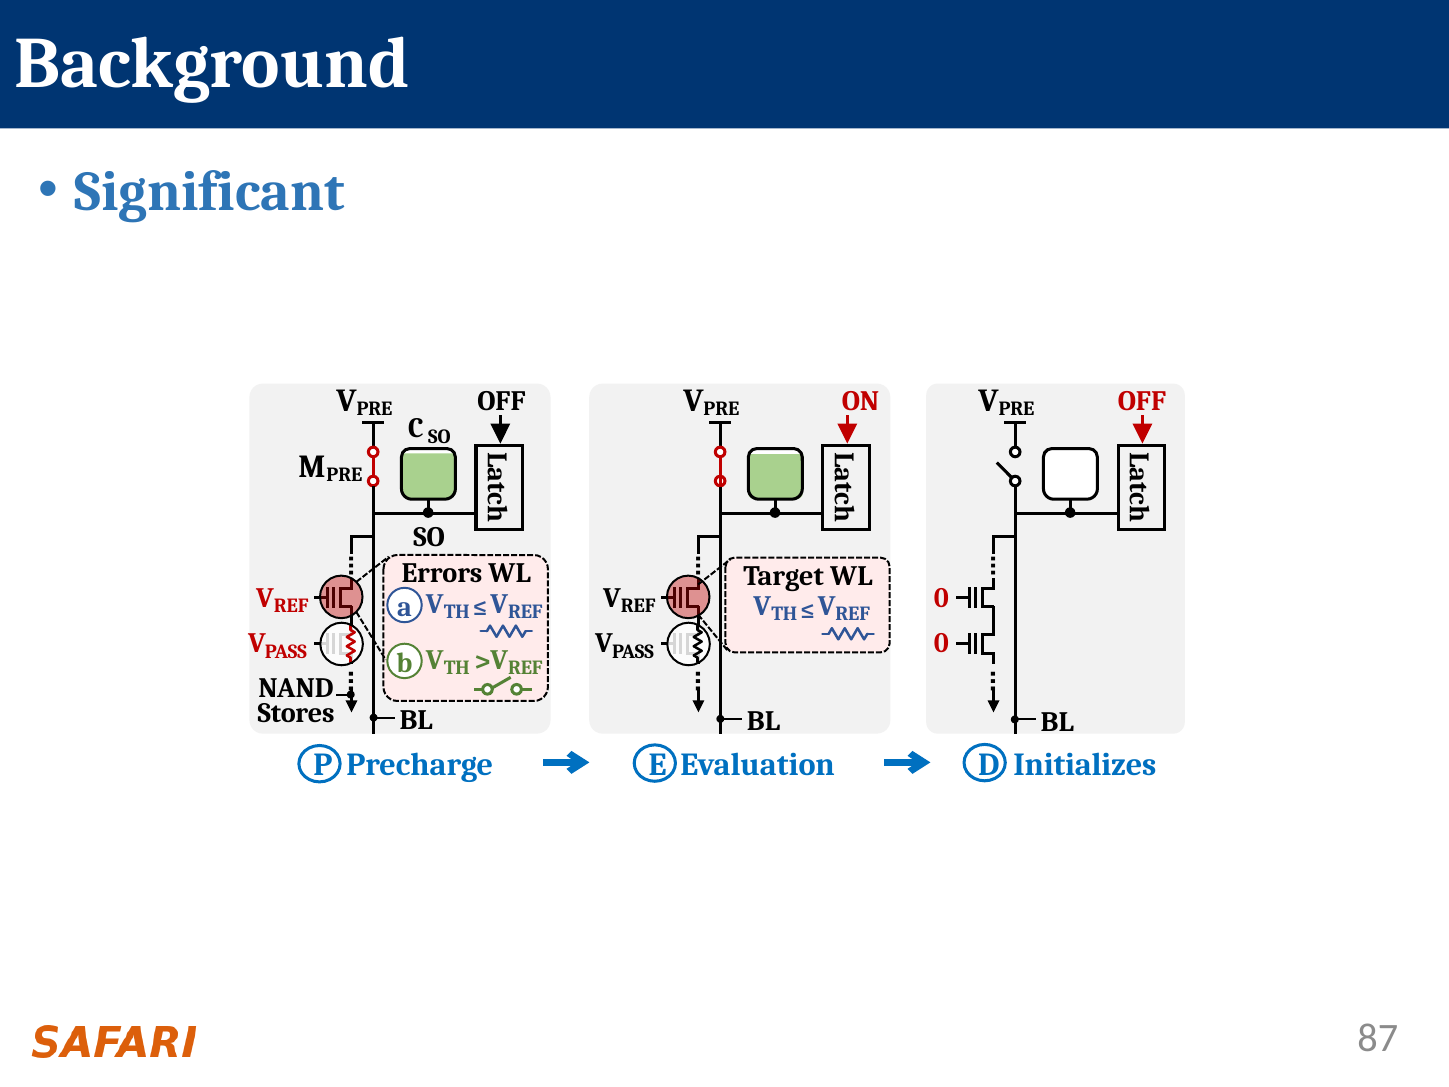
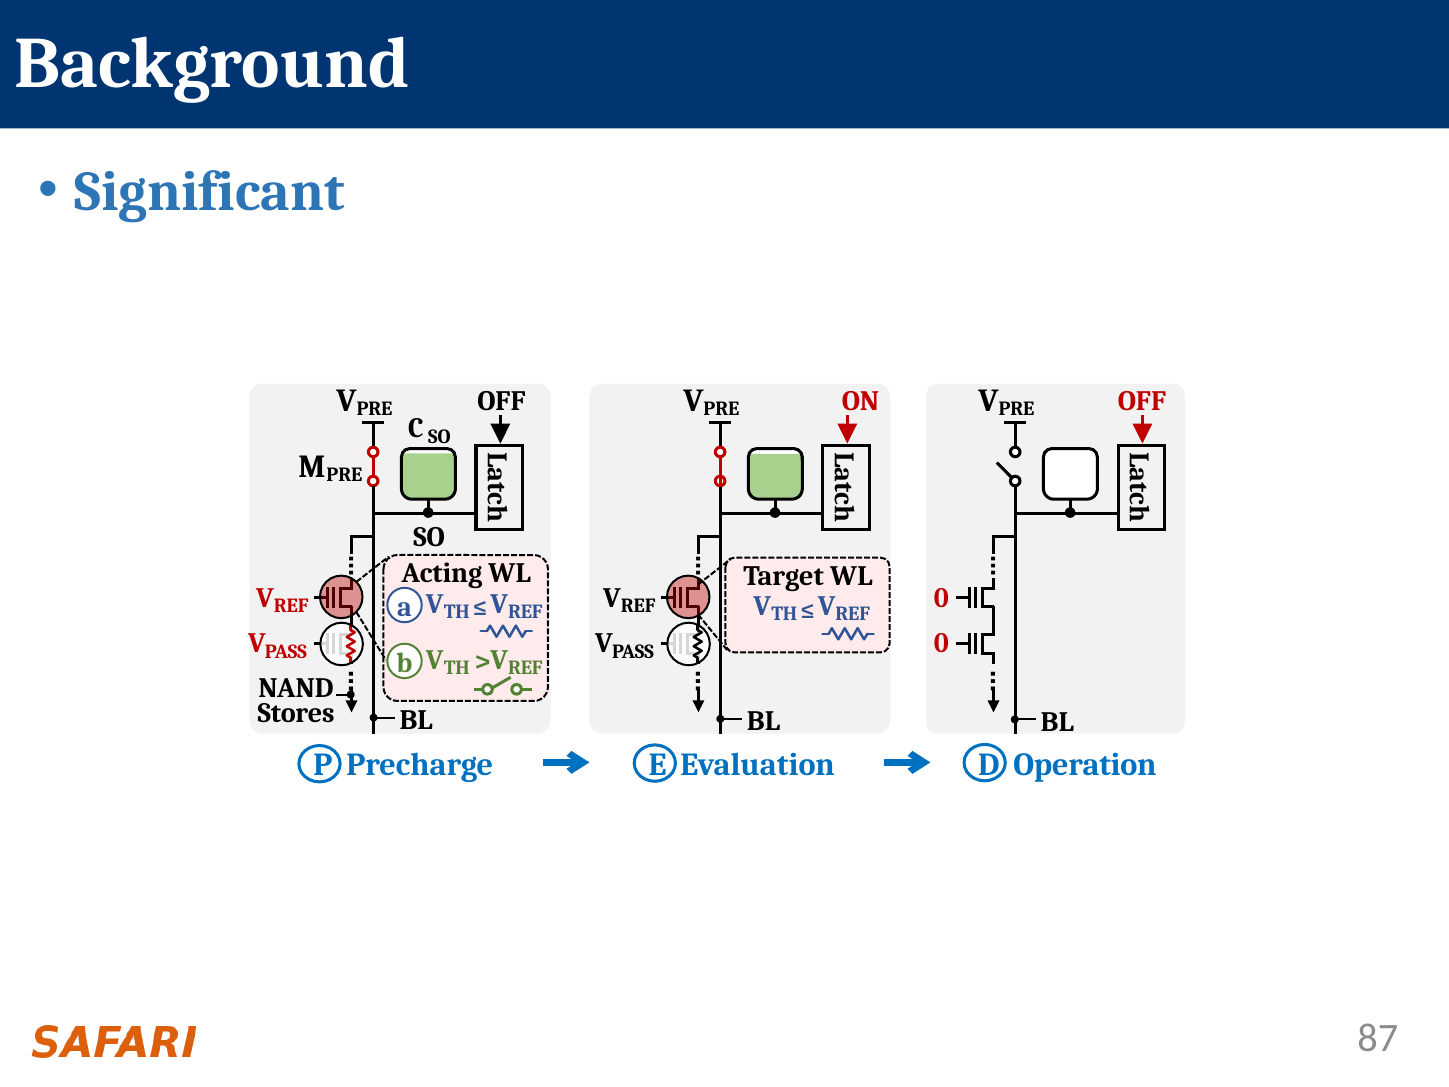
Errors: Errors -> Acting (442, 573)
Initializes: Initializes -> Operation (1085, 764)
